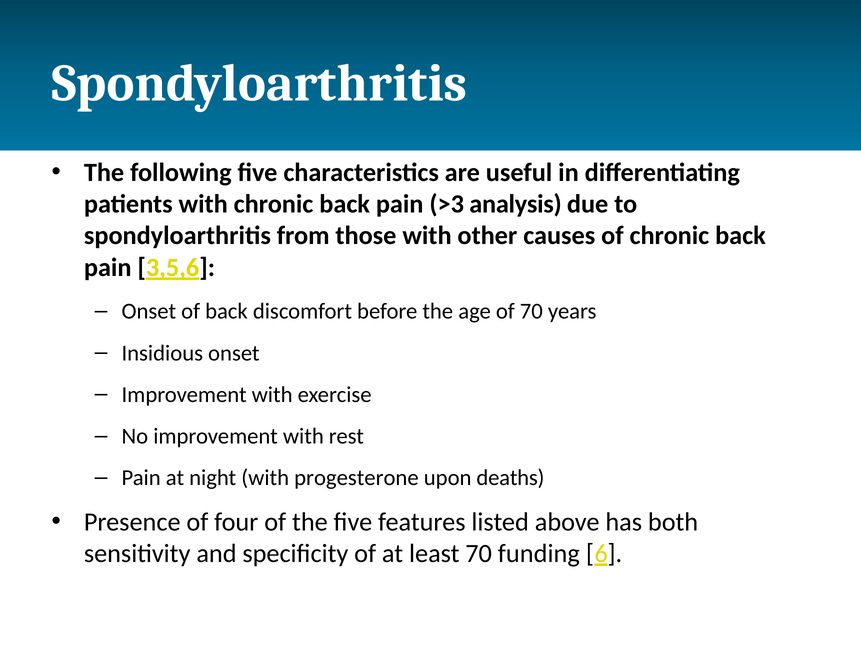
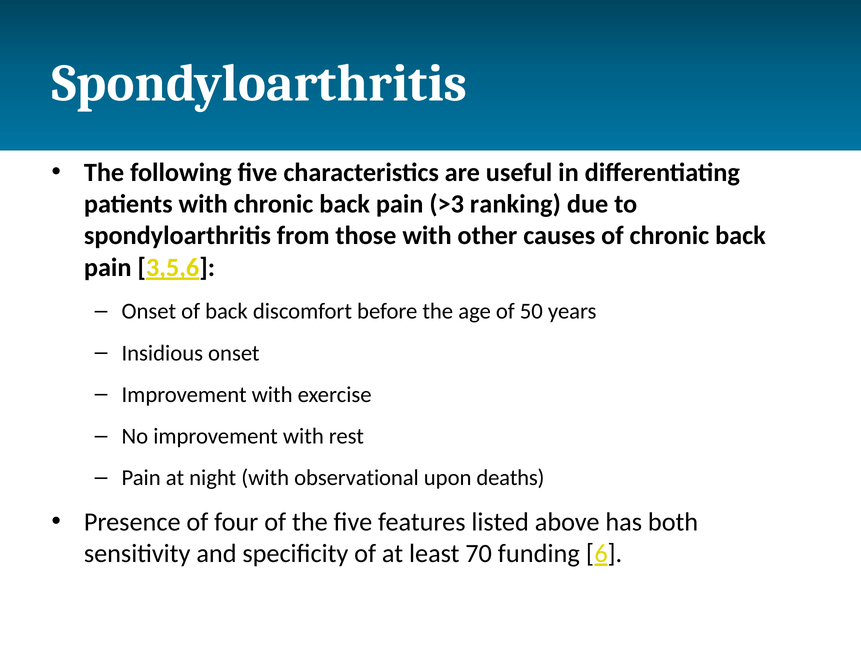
analysis: analysis -> ranking (515, 204)
of 70: 70 -> 50 (531, 311)
progesterone: progesterone -> observational (356, 478)
